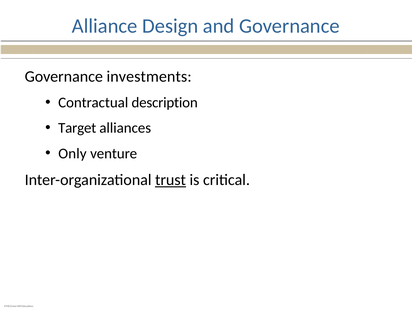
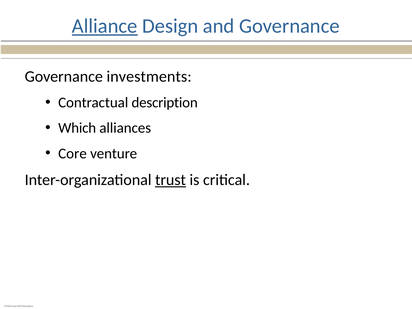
Alliance underline: none -> present (105, 26)
Target: Target -> Which (77, 128)
Only: Only -> Core (72, 153)
